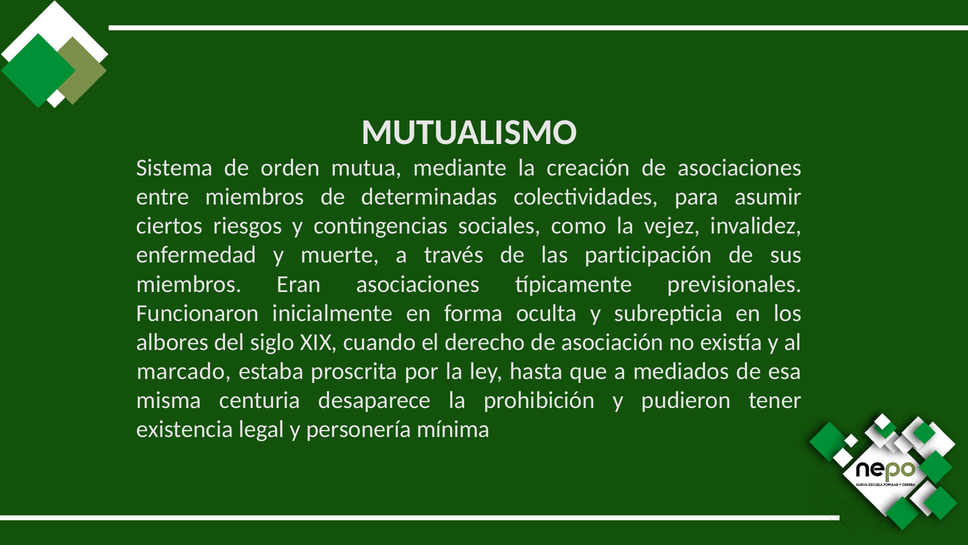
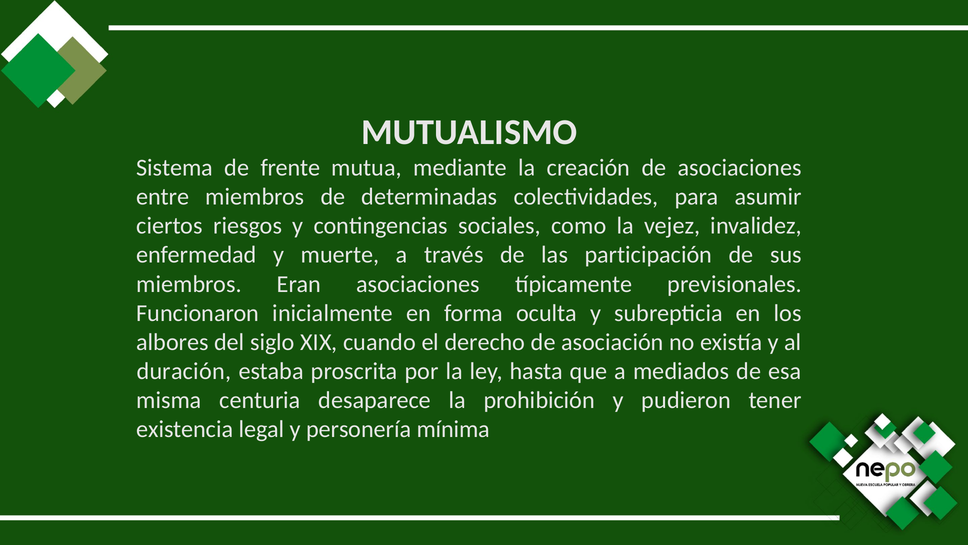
orden: orden -> frente (290, 168)
marcado: marcado -> duración (184, 371)
